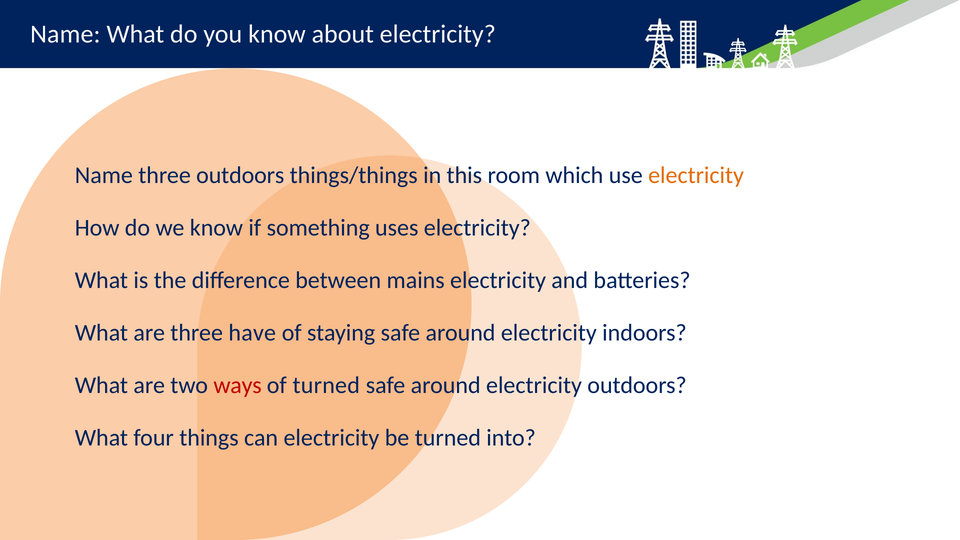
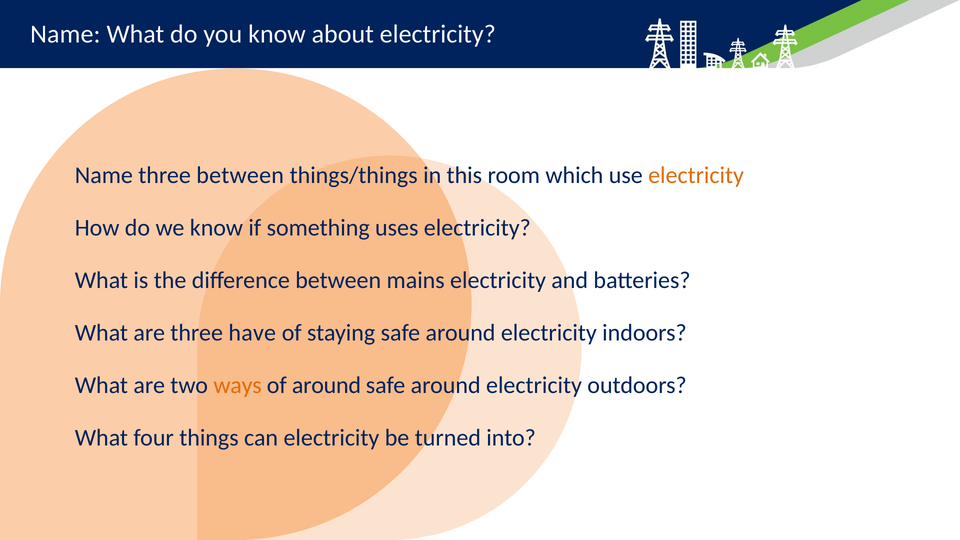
three outdoors: outdoors -> between (240, 175)
ways colour: red -> orange (238, 385)
of turned: turned -> around (326, 385)
